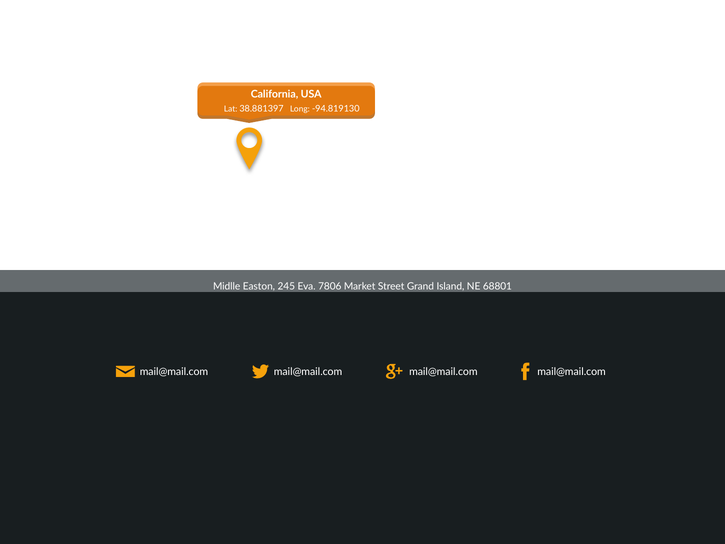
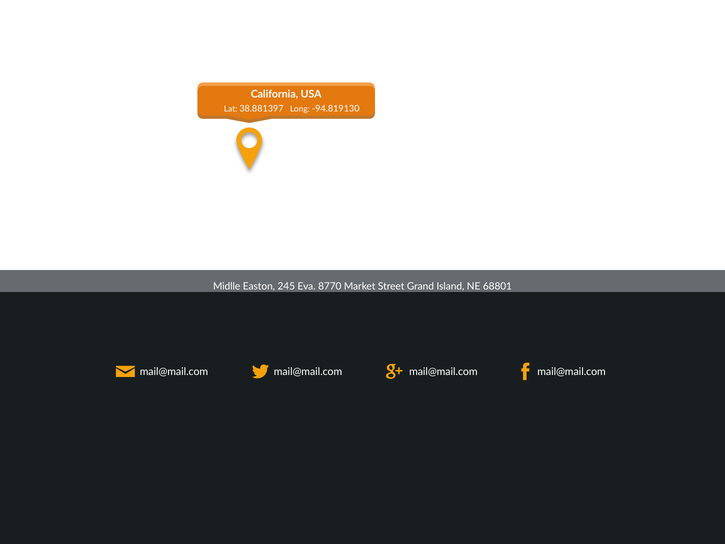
7806: 7806 -> 8770 (330, 286)
